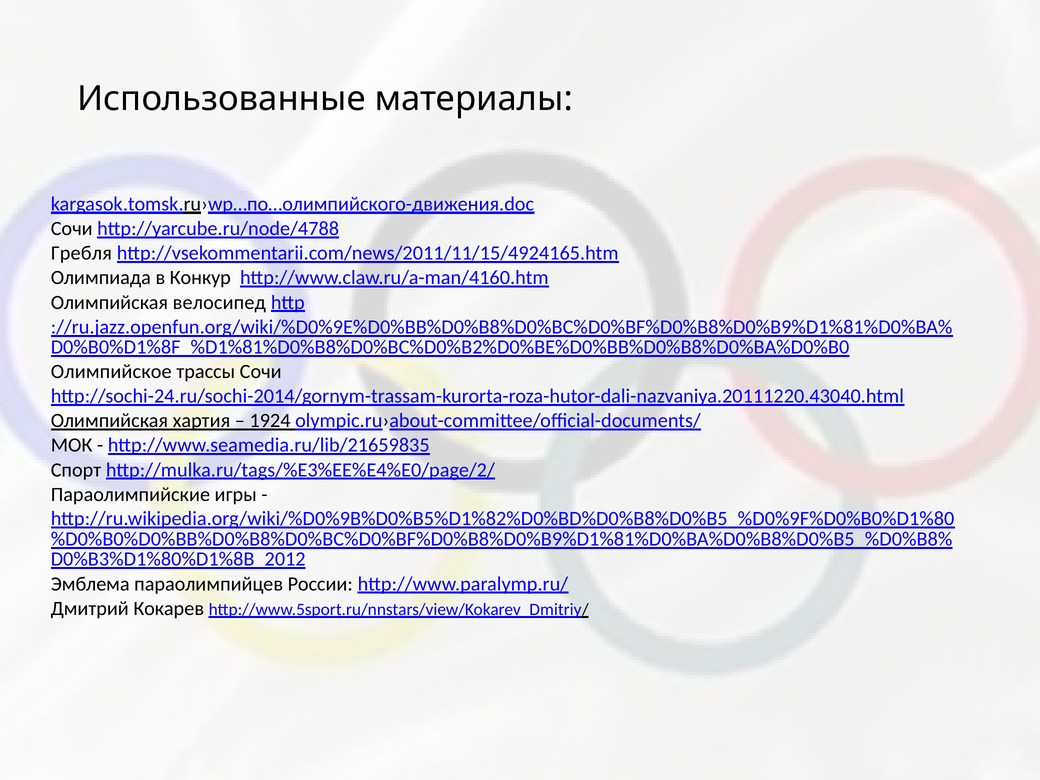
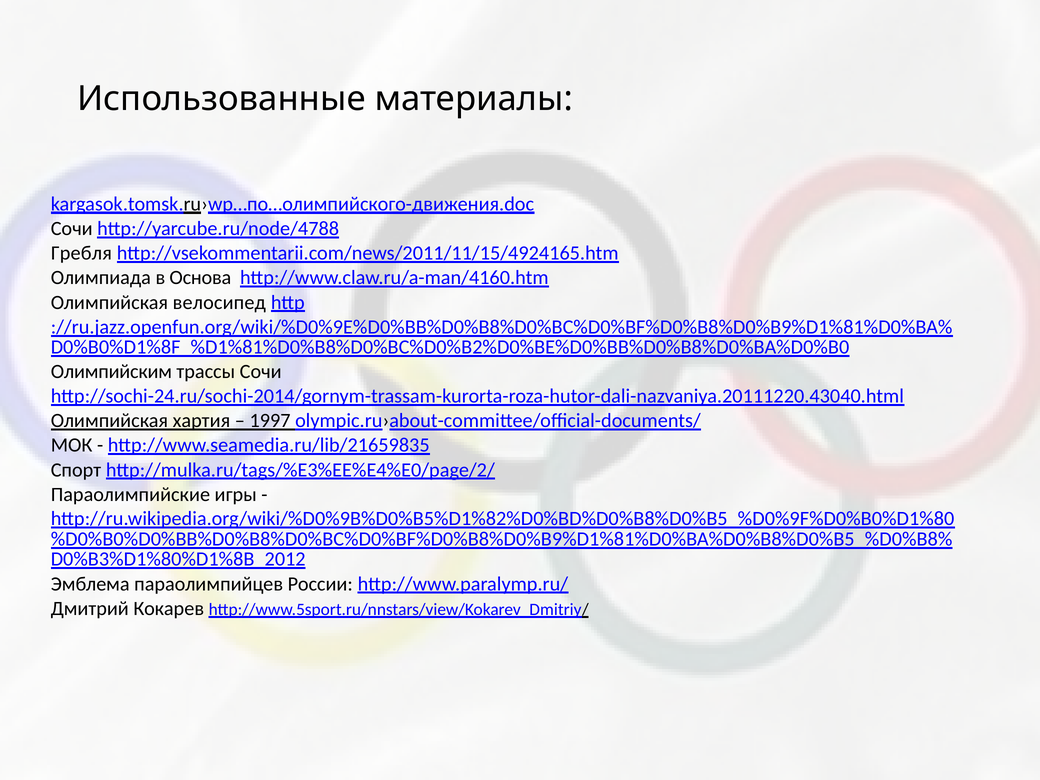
Конкур: Конкур -> Основа (200, 278)
Олимпийское: Олимпийское -> Олимпийским (111, 372)
1924: 1924 -> 1997 (270, 421)
